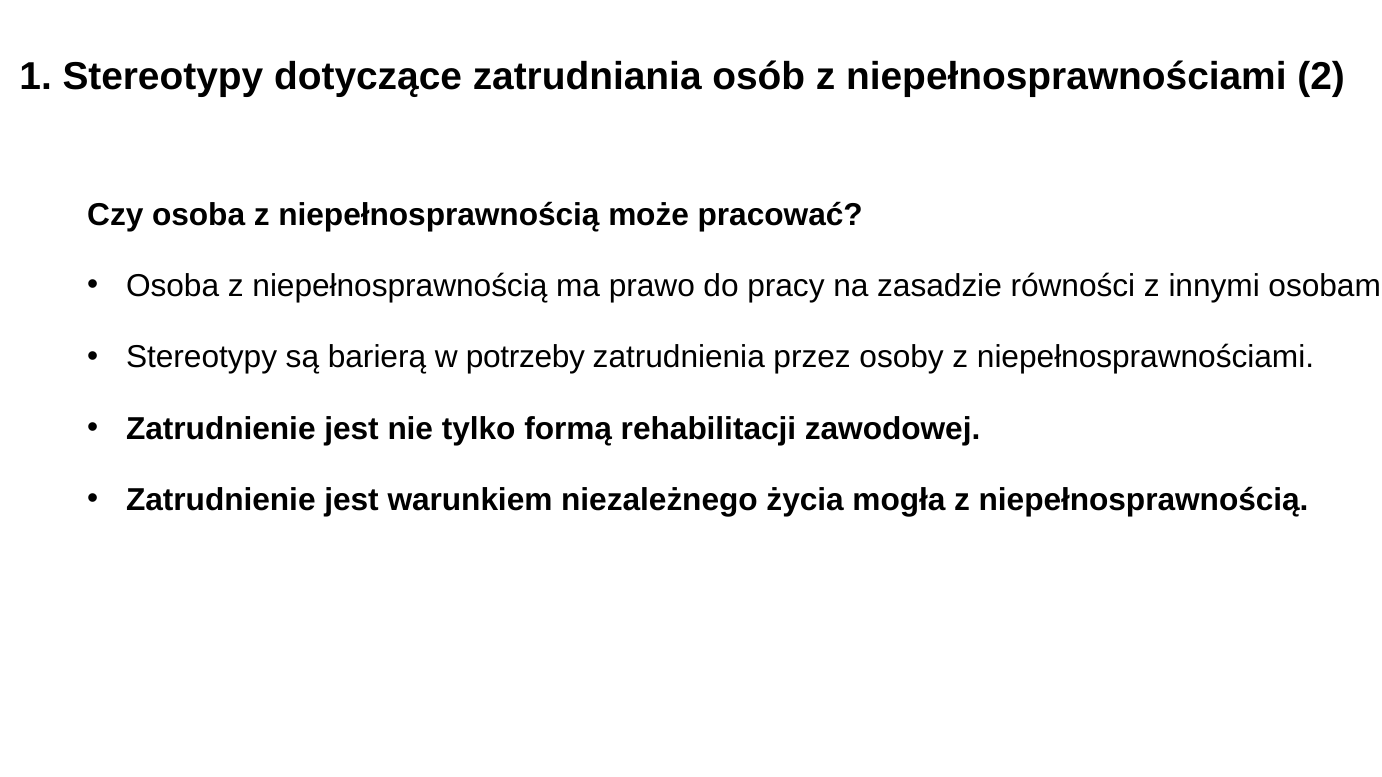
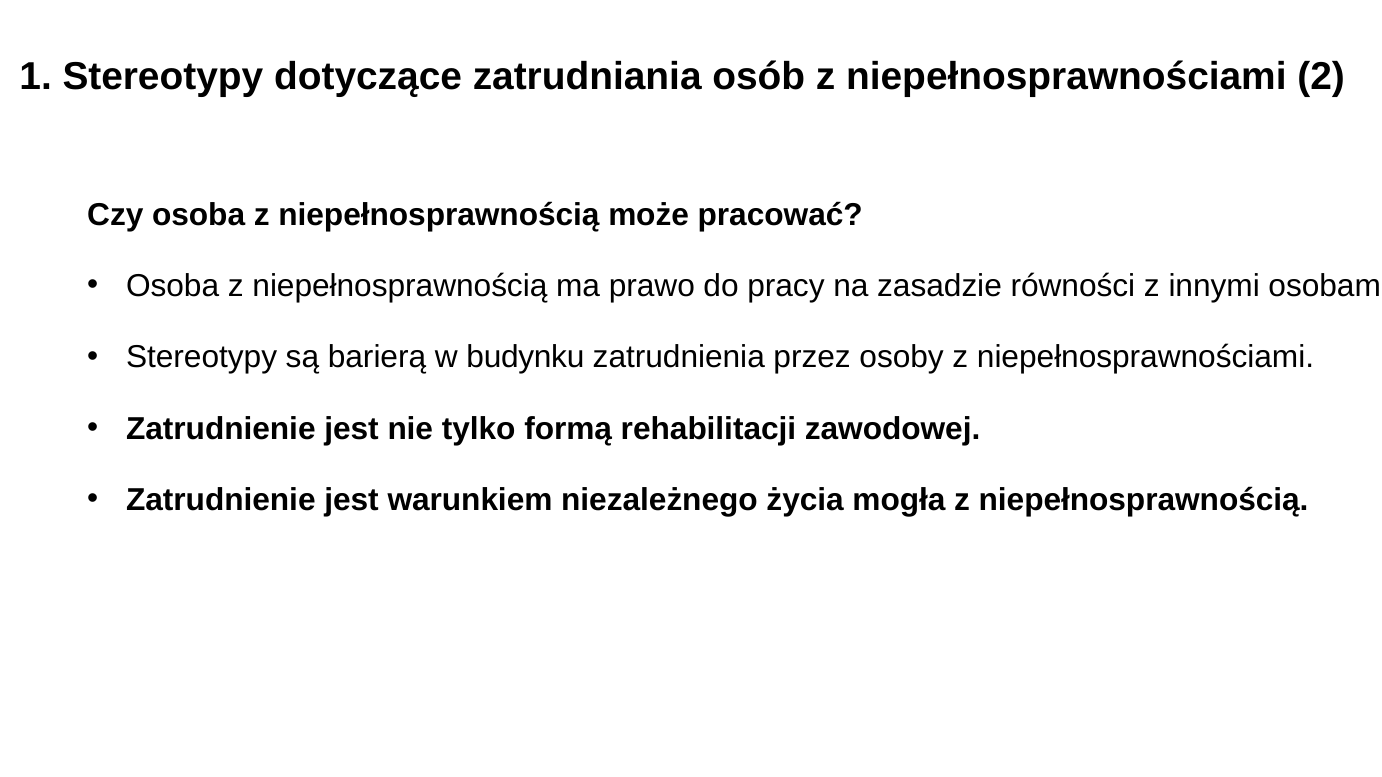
potrzeby: potrzeby -> budynku (525, 357)
